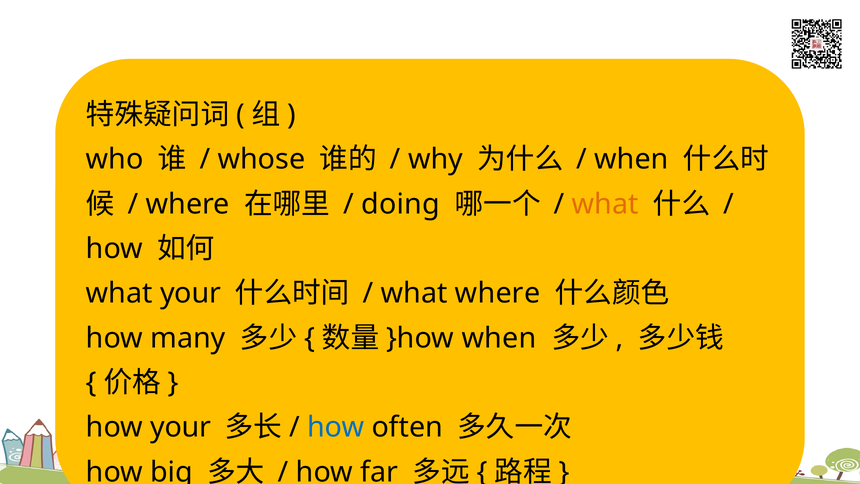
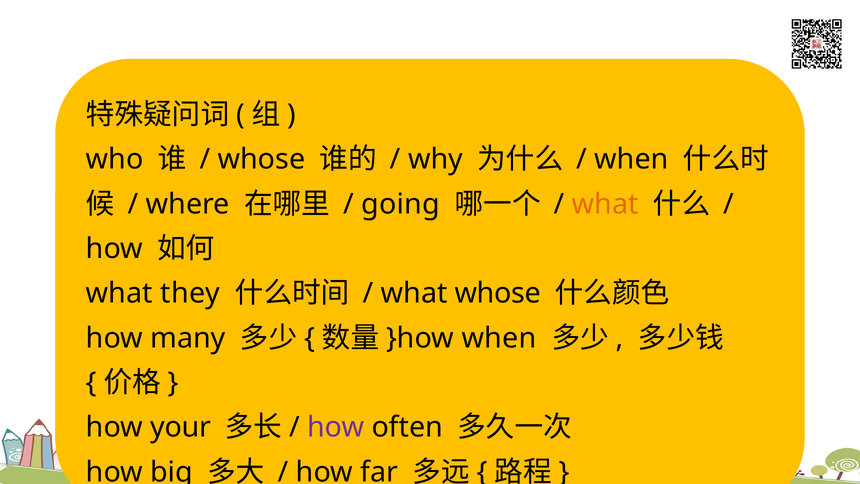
doing: doing -> going (401, 204)
what your: your -> they (190, 294)
what where: where -> whose (498, 294)
how colour: blue -> purple (336, 428)
